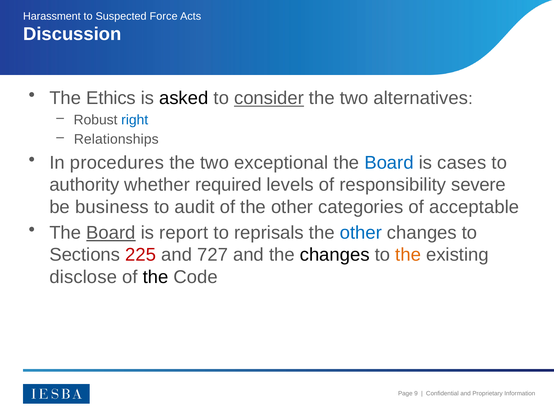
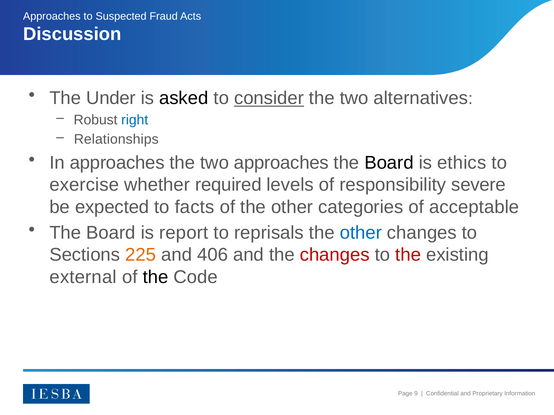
Harassment: Harassment -> Approaches (52, 16)
Force: Force -> Fraud (164, 16)
Ethics: Ethics -> Under (111, 98)
In procedures: procedures -> approaches (117, 163)
two exceptional: exceptional -> approaches (281, 163)
Board colour: blue -> black (389, 163)
cases: cases -> ethics (462, 163)
authority: authority -> exercise (84, 185)
business: business -> expected (112, 207)
audit: audit -> facts (195, 207)
Board underline: present -> none (111, 233)
225 colour: red -> orange (141, 255)
727: 727 -> 406 (213, 255)
changes colour: black -> red (335, 255)
the colour: orange -> red (408, 255)
disclose: disclose -> external (83, 277)
